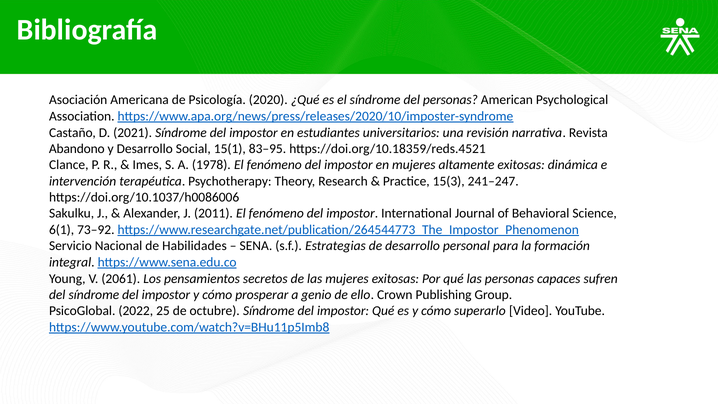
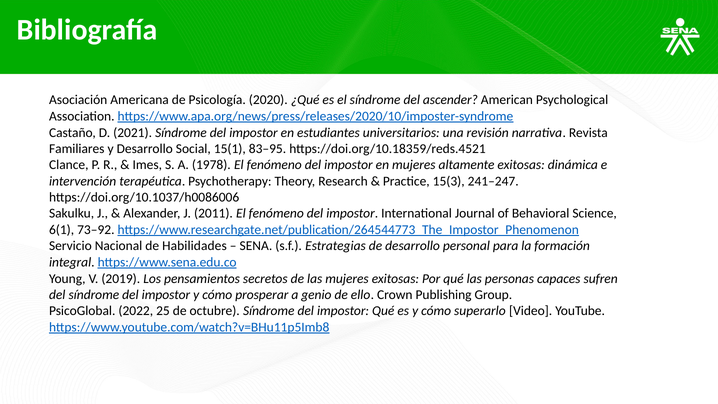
del personas: personas -> ascender (450, 100)
Abandono: Abandono -> Familiares (77, 149)
2061: 2061 -> 2019 (121, 279)
